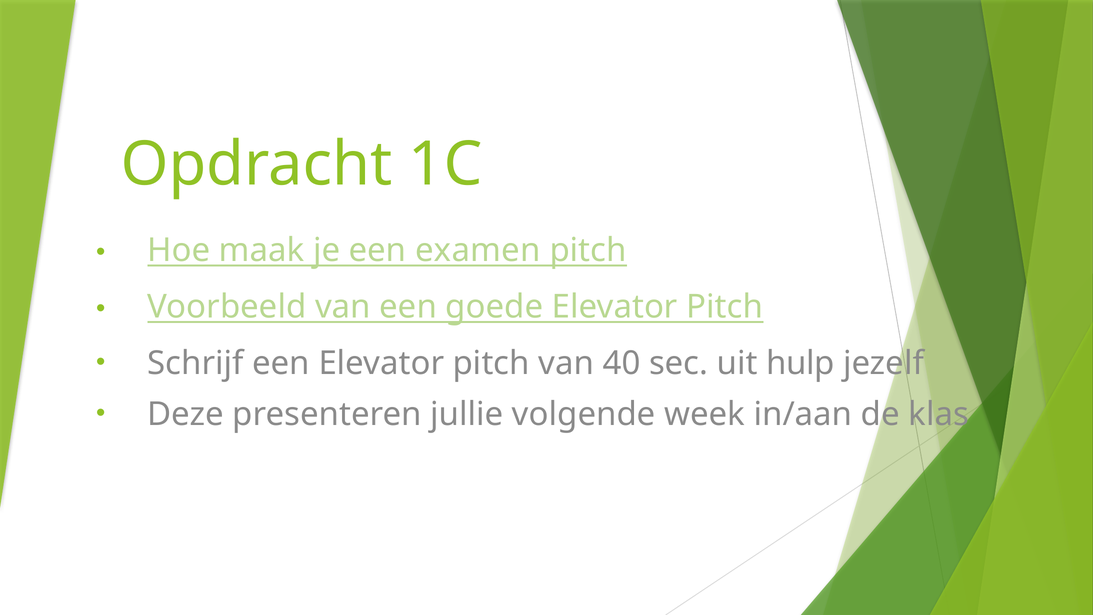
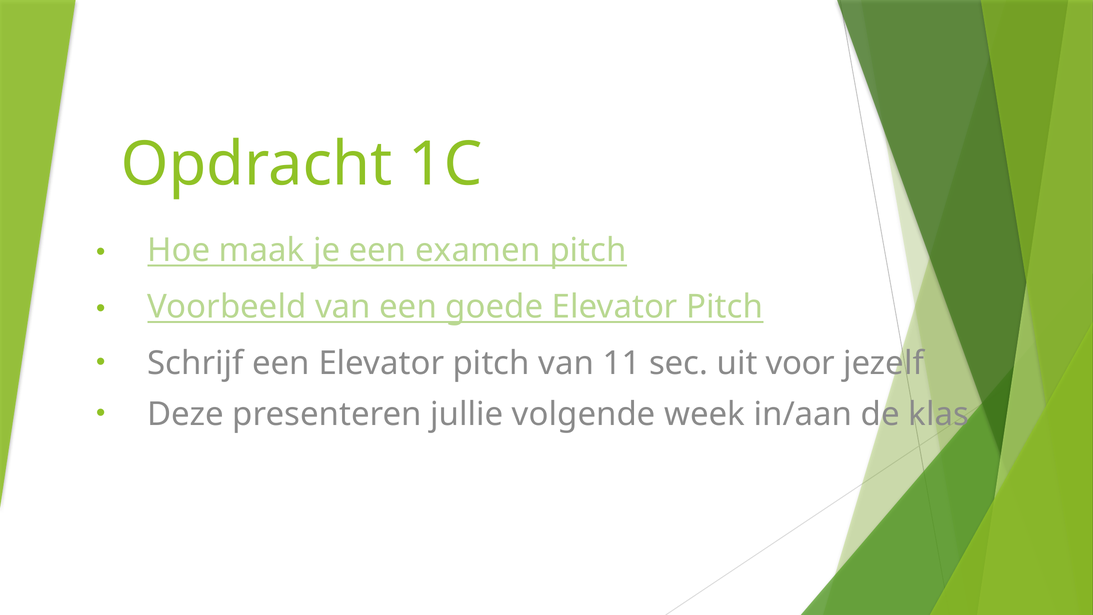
40: 40 -> 11 (622, 363)
hulp: hulp -> voor (800, 363)
